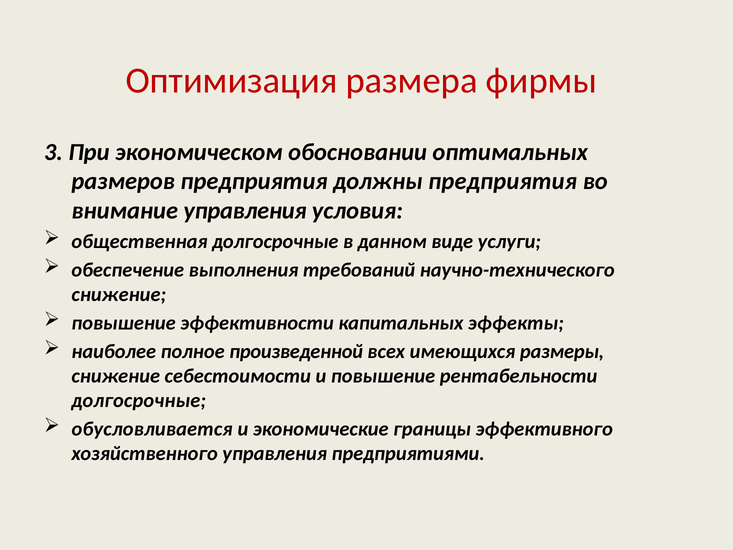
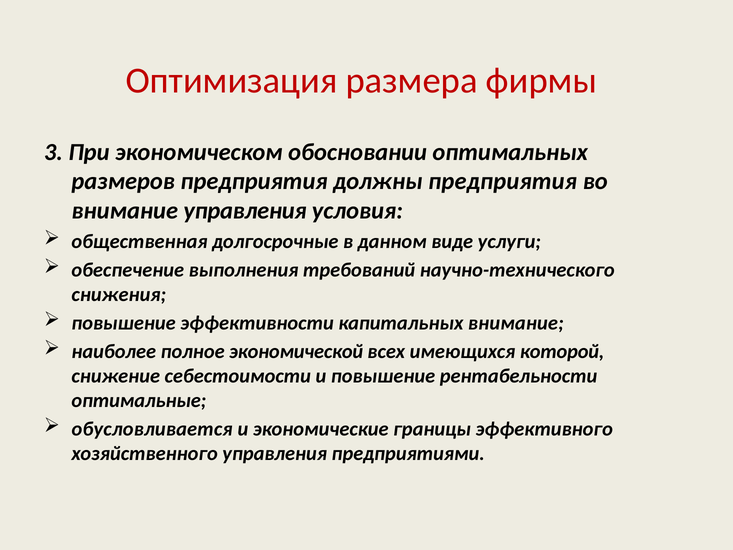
снижение: снижение -> снижения (119, 294)
капитальных эффекты: эффекты -> внимание (516, 323)
произведенной: произведенной -> экономической (296, 351)
размеры: размеры -> которой (562, 351)
долгосрочные: долгосрочные -> оптимальные (139, 400)
